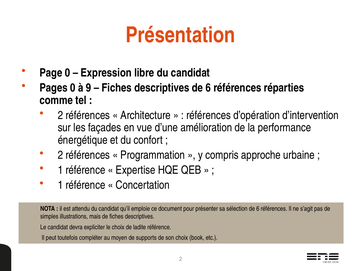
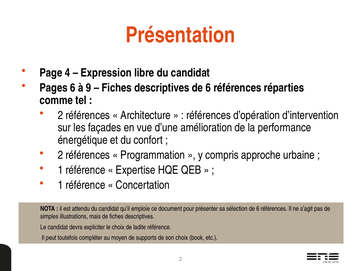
Page 0: 0 -> 4 (68, 73)
Pages 0: 0 -> 6 (73, 88)
